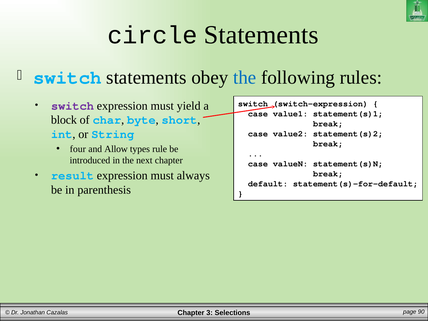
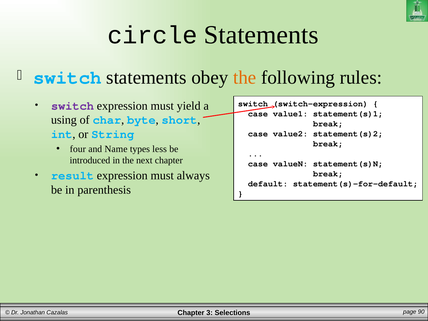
the colour: blue -> orange (245, 78)
block: block -> using (64, 120)
Allow: Allow -> Name (116, 149)
rule: rule -> less (160, 149)
